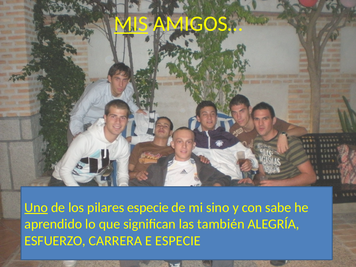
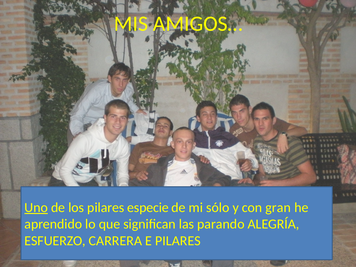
MIS underline: present -> none (131, 24)
sino: sino -> sólo (218, 208)
sabe: sabe -> gran (278, 208)
también: también -> parando (221, 224)
E ESPECIE: ESPECIE -> PILARES (178, 241)
